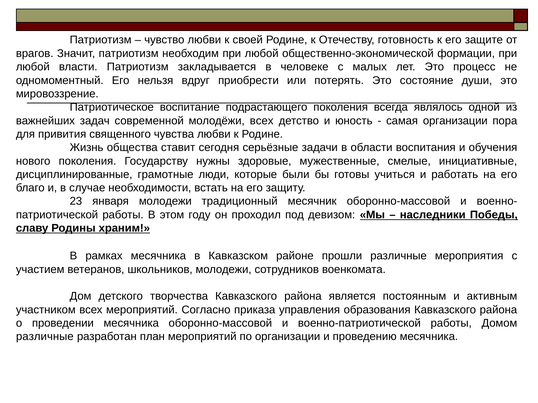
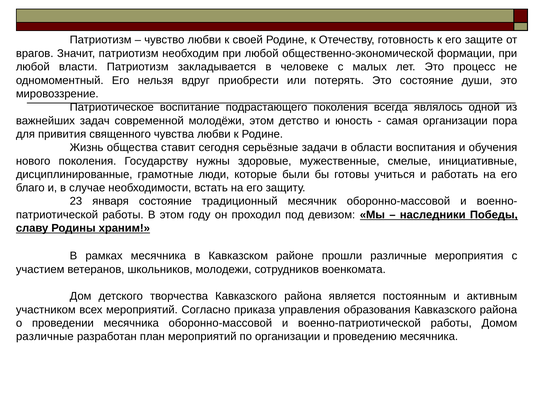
молодёжи всех: всех -> этом (262, 121)
января молодежи: молодежи -> состояние (165, 202)
